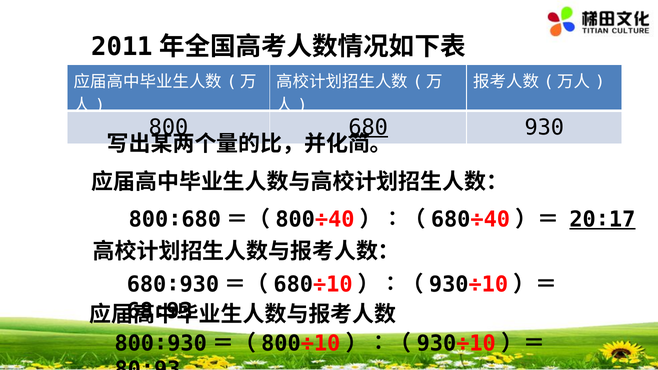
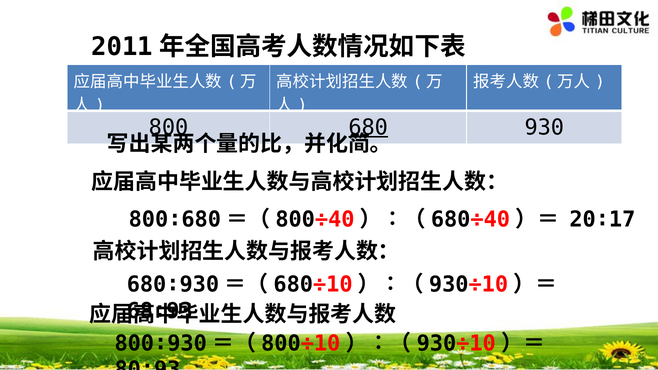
20∶17 underline: present -> none (602, 220)
